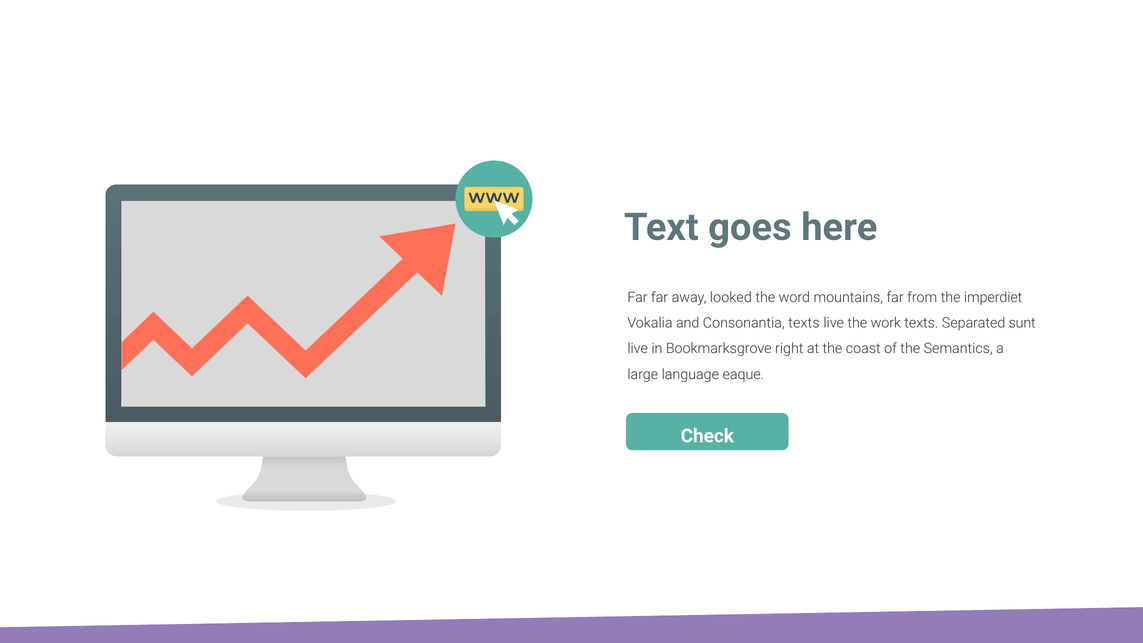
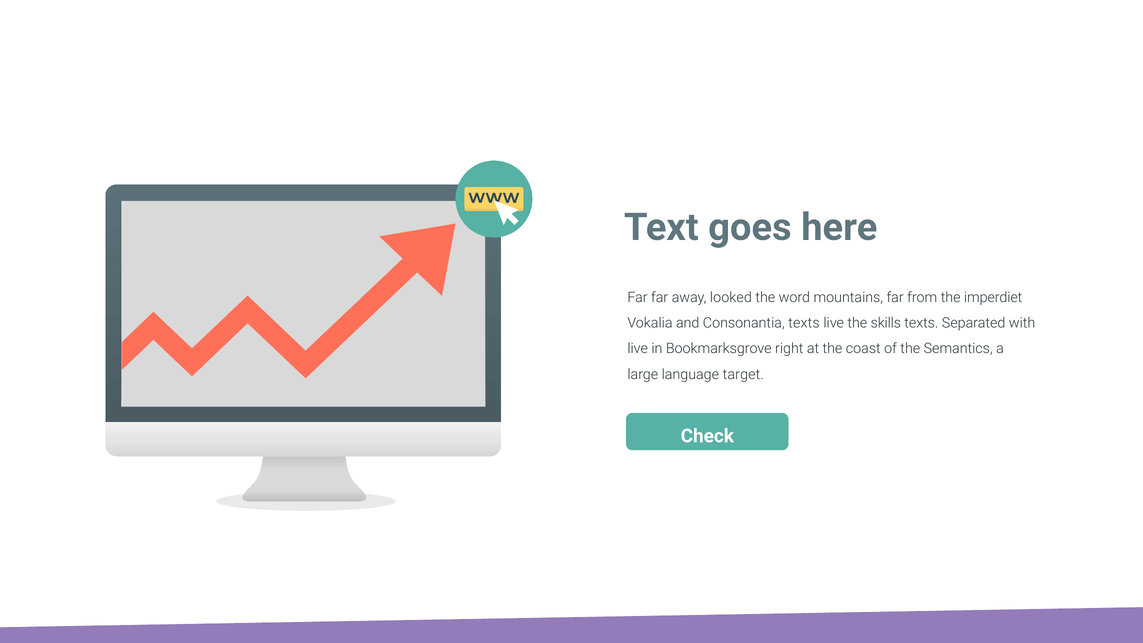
work: work -> skills (886, 323)
sunt: sunt -> with (1022, 323)
eaque: eaque -> target (743, 374)
